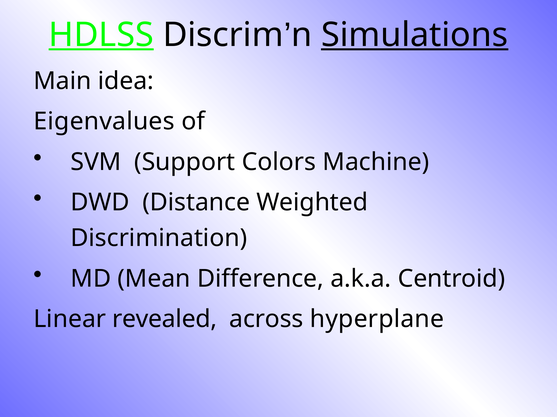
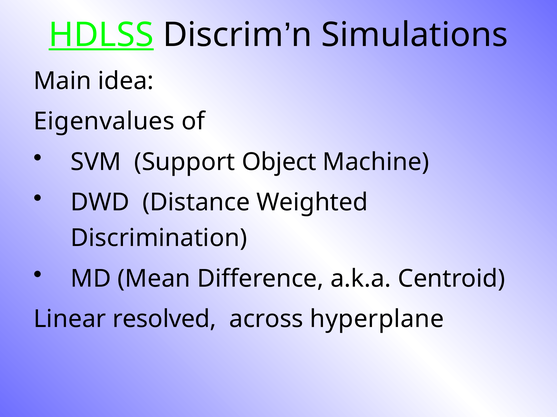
Simulations underline: present -> none (415, 35)
Colors: Colors -> Object (279, 162)
revealed: revealed -> resolved (165, 320)
